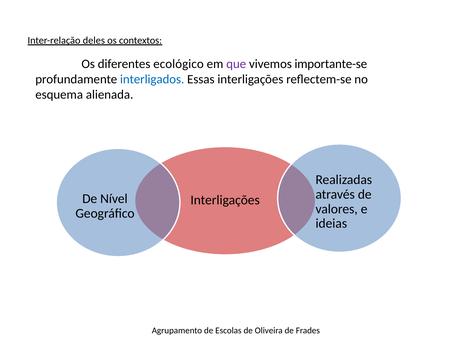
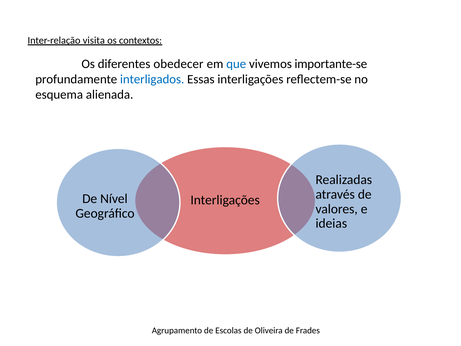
deles: deles -> visita (94, 40)
ecológico: ecológico -> obedecer (178, 64)
que colour: purple -> blue (236, 64)
